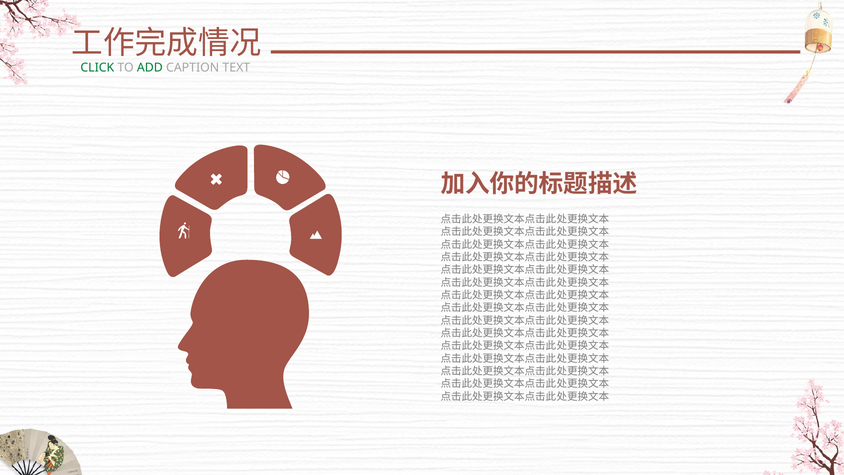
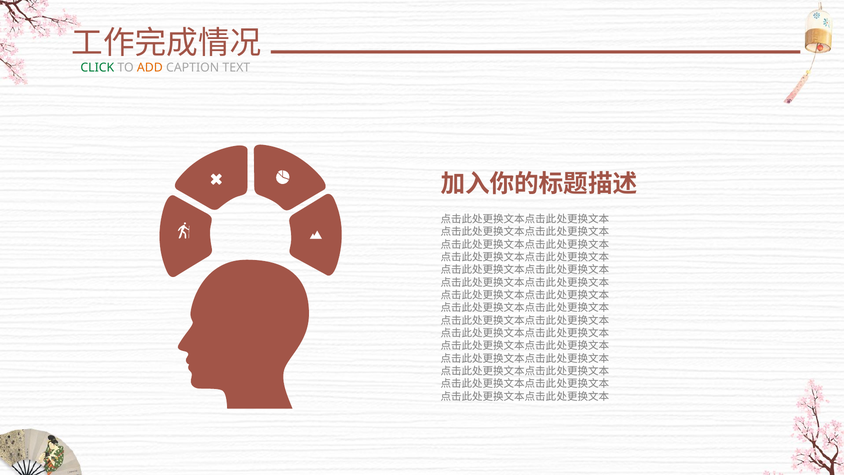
ADD colour: green -> orange (150, 68)
